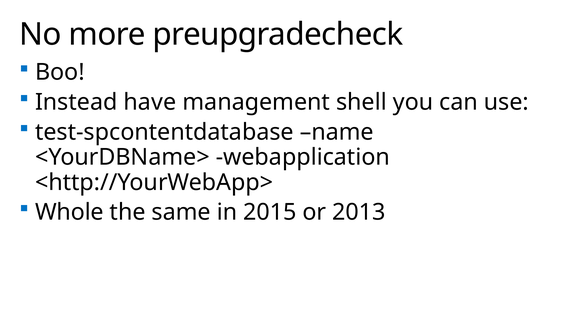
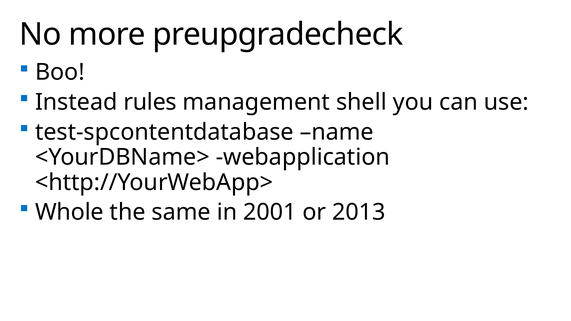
have: have -> rules (150, 102)
2015: 2015 -> 2001 (270, 212)
